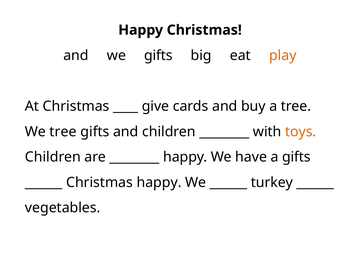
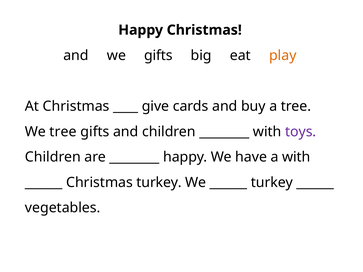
toys colour: orange -> purple (301, 132)
a gifts: gifts -> with (296, 157)
Christmas happy: happy -> turkey (159, 183)
